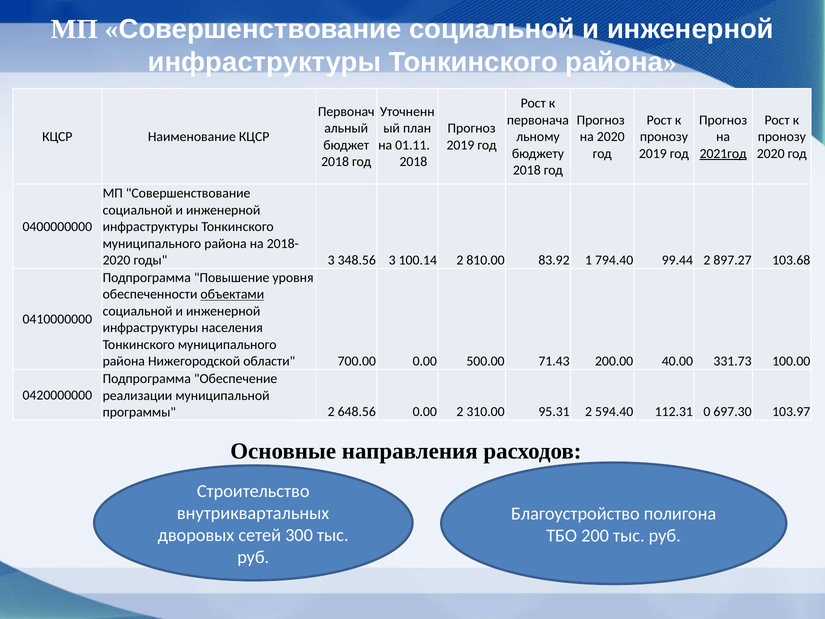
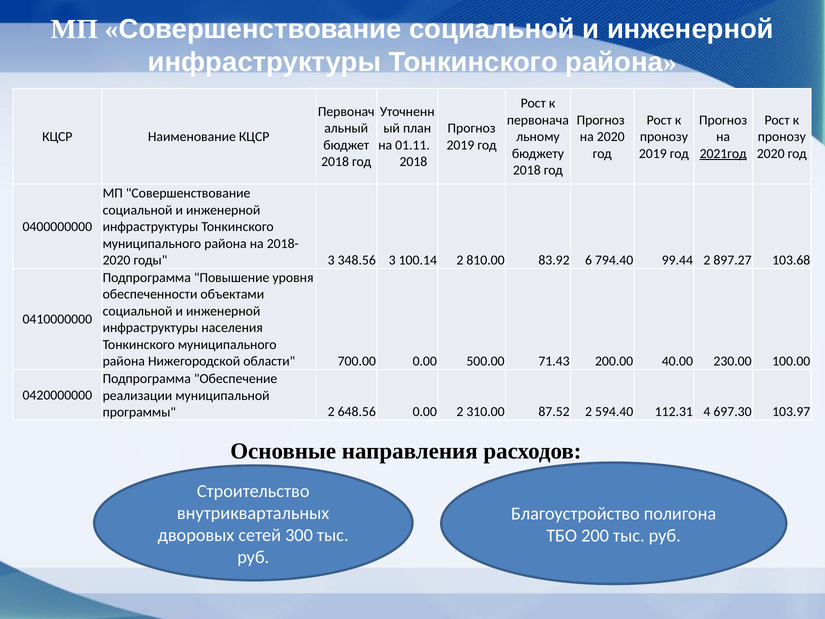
1: 1 -> 6 (589, 260)
объектами underline: present -> none (232, 294)
331.73: 331.73 -> 230.00 (733, 361)
95.31: 95.31 -> 87.52 (554, 412)
0: 0 -> 4 (707, 412)
